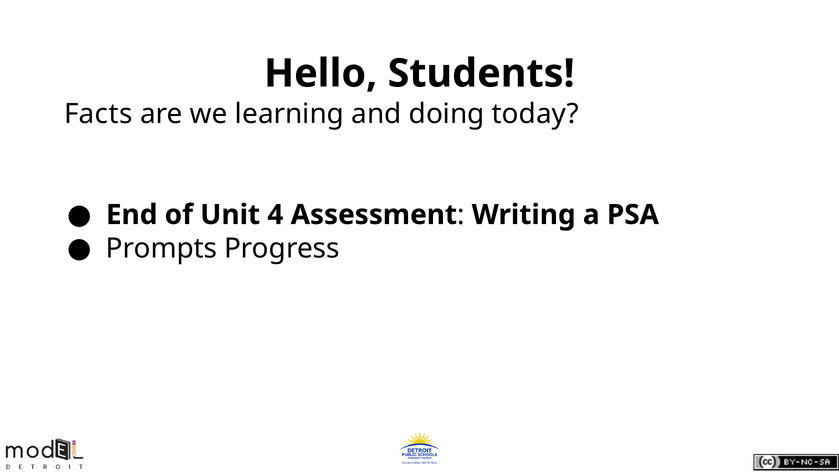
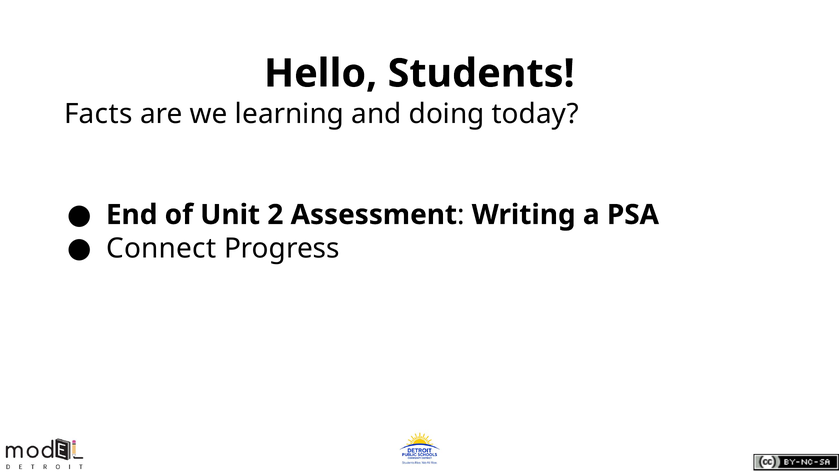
4: 4 -> 2 (275, 215)
Prompts: Prompts -> Connect (161, 248)
